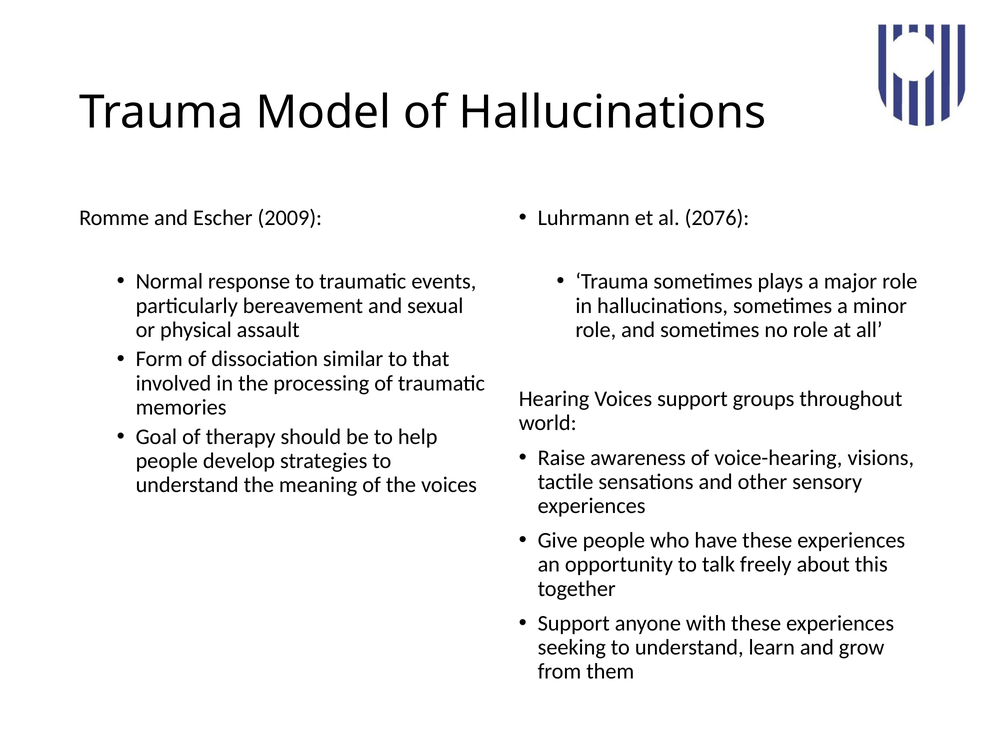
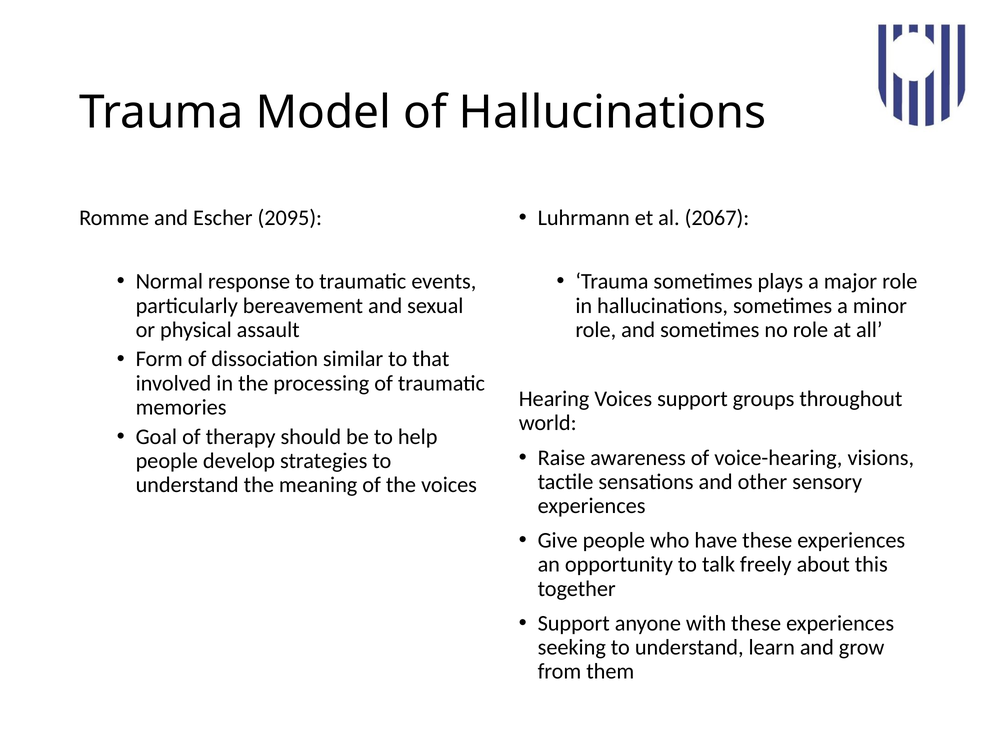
2076: 2076 -> 2067 (717, 218)
2009: 2009 -> 2095 (290, 218)
